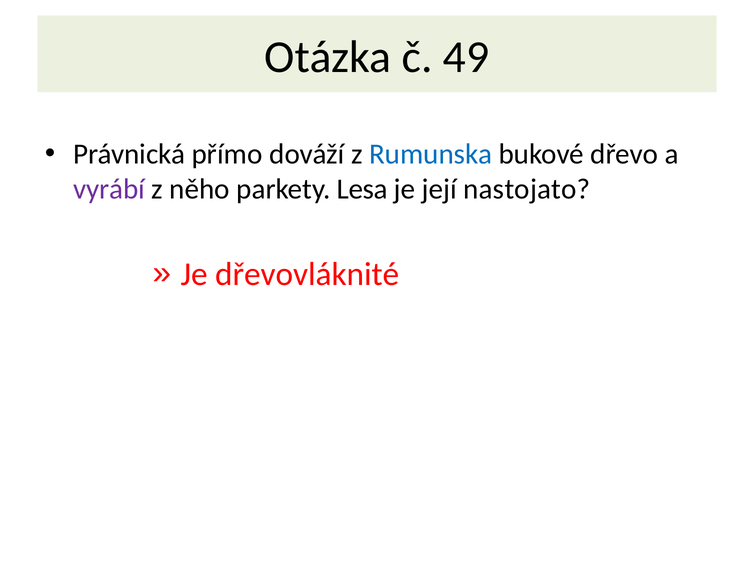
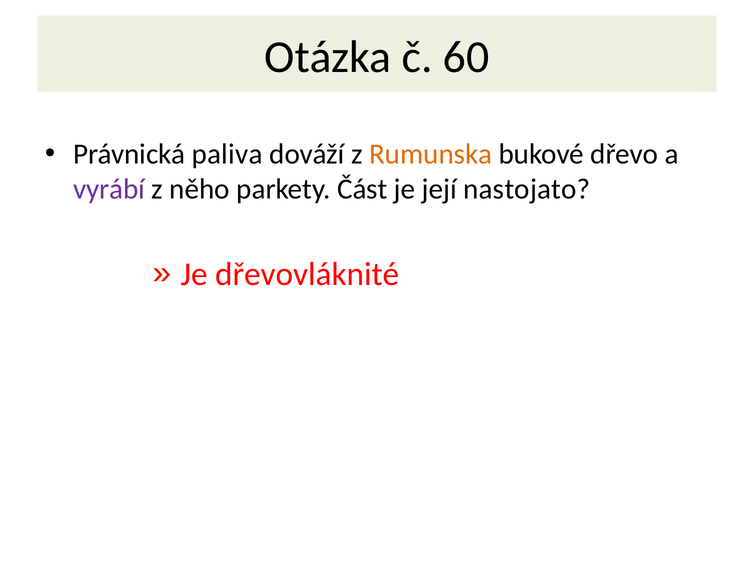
49: 49 -> 60 (466, 57)
přímo: přímo -> paliva (227, 154)
Rumunska colour: blue -> orange (431, 154)
Lesa: Lesa -> Část (362, 189)
